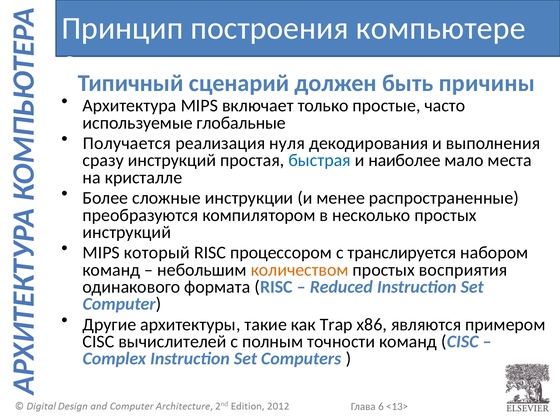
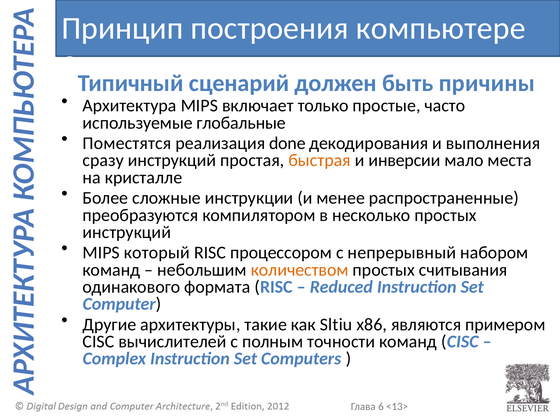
Получается: Получается -> Поместятся (127, 143)
нуля: нуля -> done (287, 143)
быстрая colour: blue -> orange (320, 160)
наиболее: наиболее -> инверсии (405, 160)
транслируется: транслируется -> непрерывный (402, 253)
восприятия: восприятия -> считывания (463, 270)
Trap: Trap -> Sltiu (336, 324)
